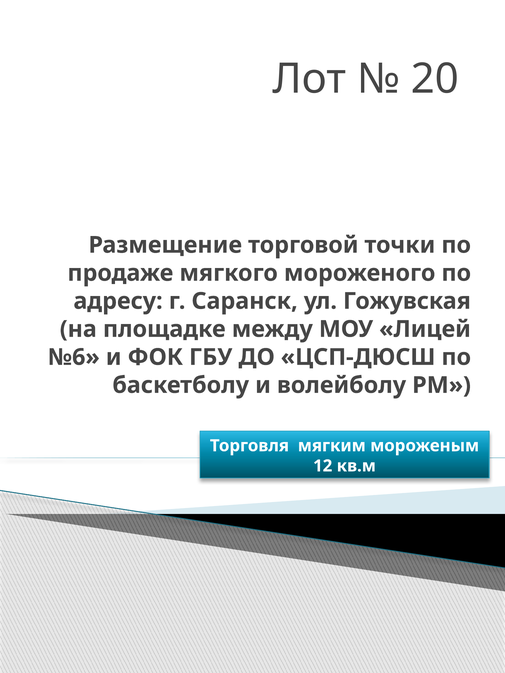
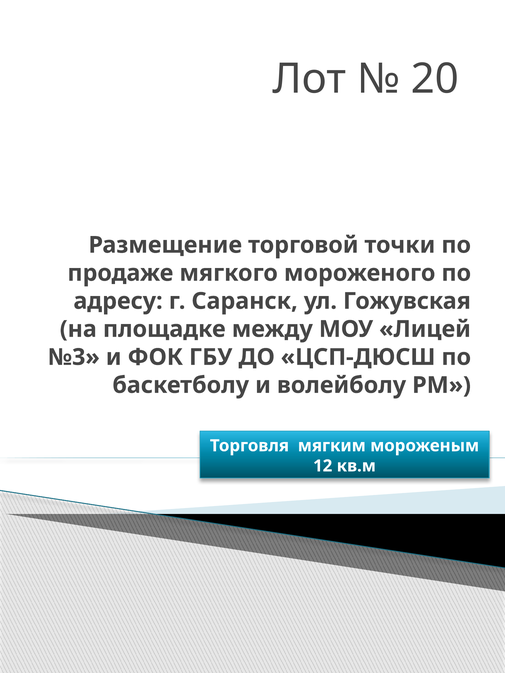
№6: №6 -> №3 (74, 357)
